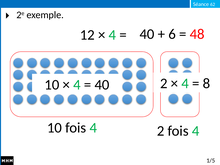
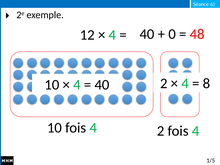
6: 6 -> 0 (172, 34)
